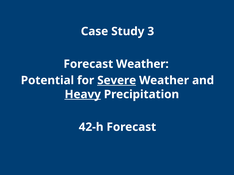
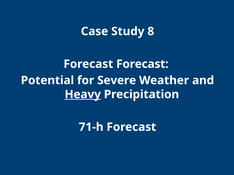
3: 3 -> 8 (151, 31)
Forecast Weather: Weather -> Forecast (142, 64)
Severe underline: present -> none (117, 81)
42-h: 42-h -> 71-h (91, 127)
